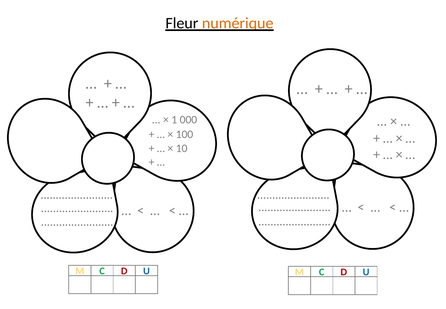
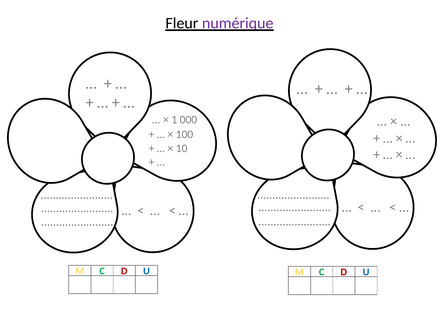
numérique colour: orange -> purple (238, 23)
